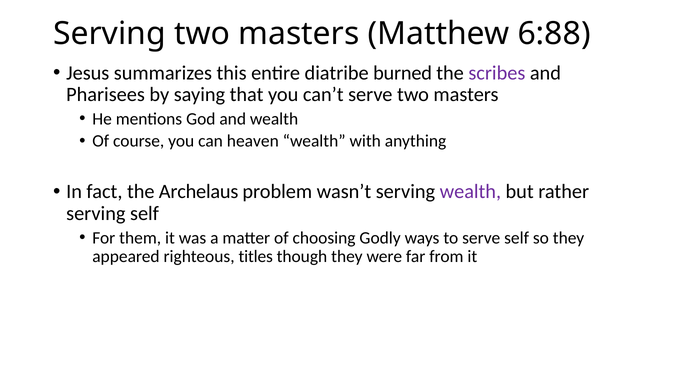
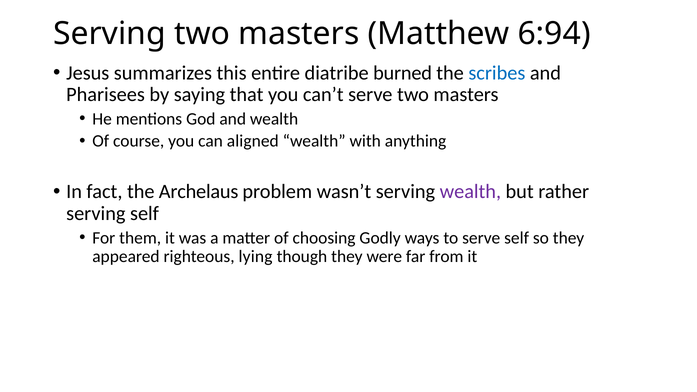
6:88: 6:88 -> 6:94 (554, 34)
scribes colour: purple -> blue (497, 73)
heaven: heaven -> aligned (253, 141)
titles: titles -> lying (256, 257)
